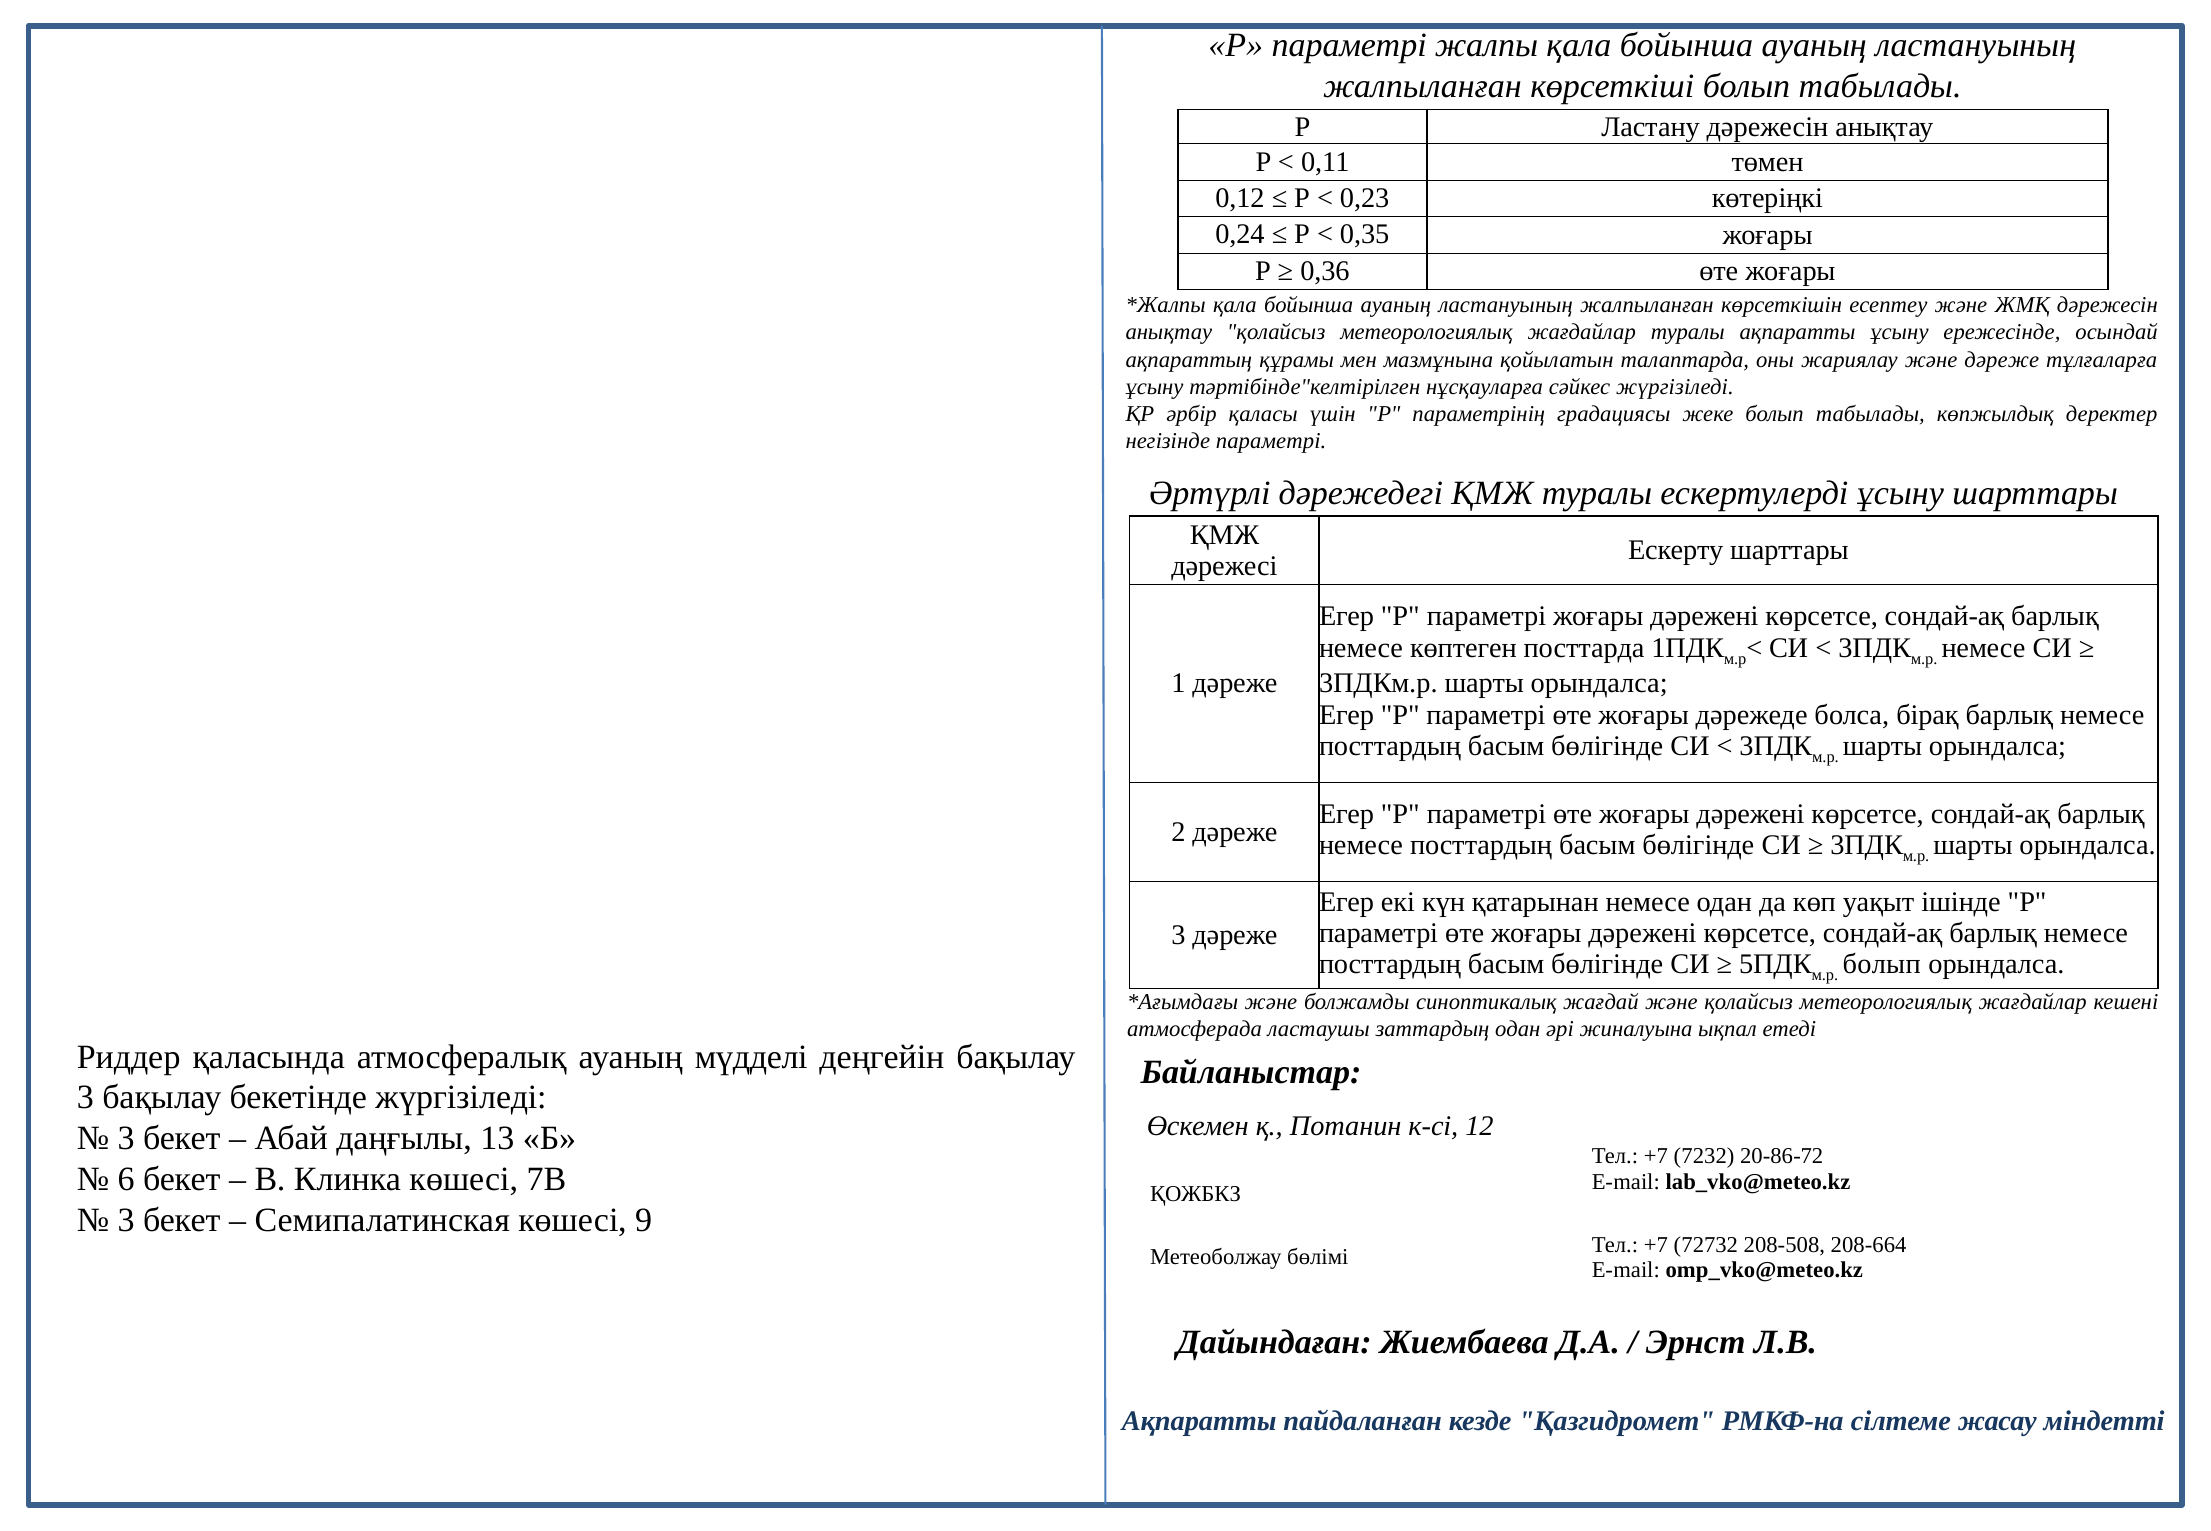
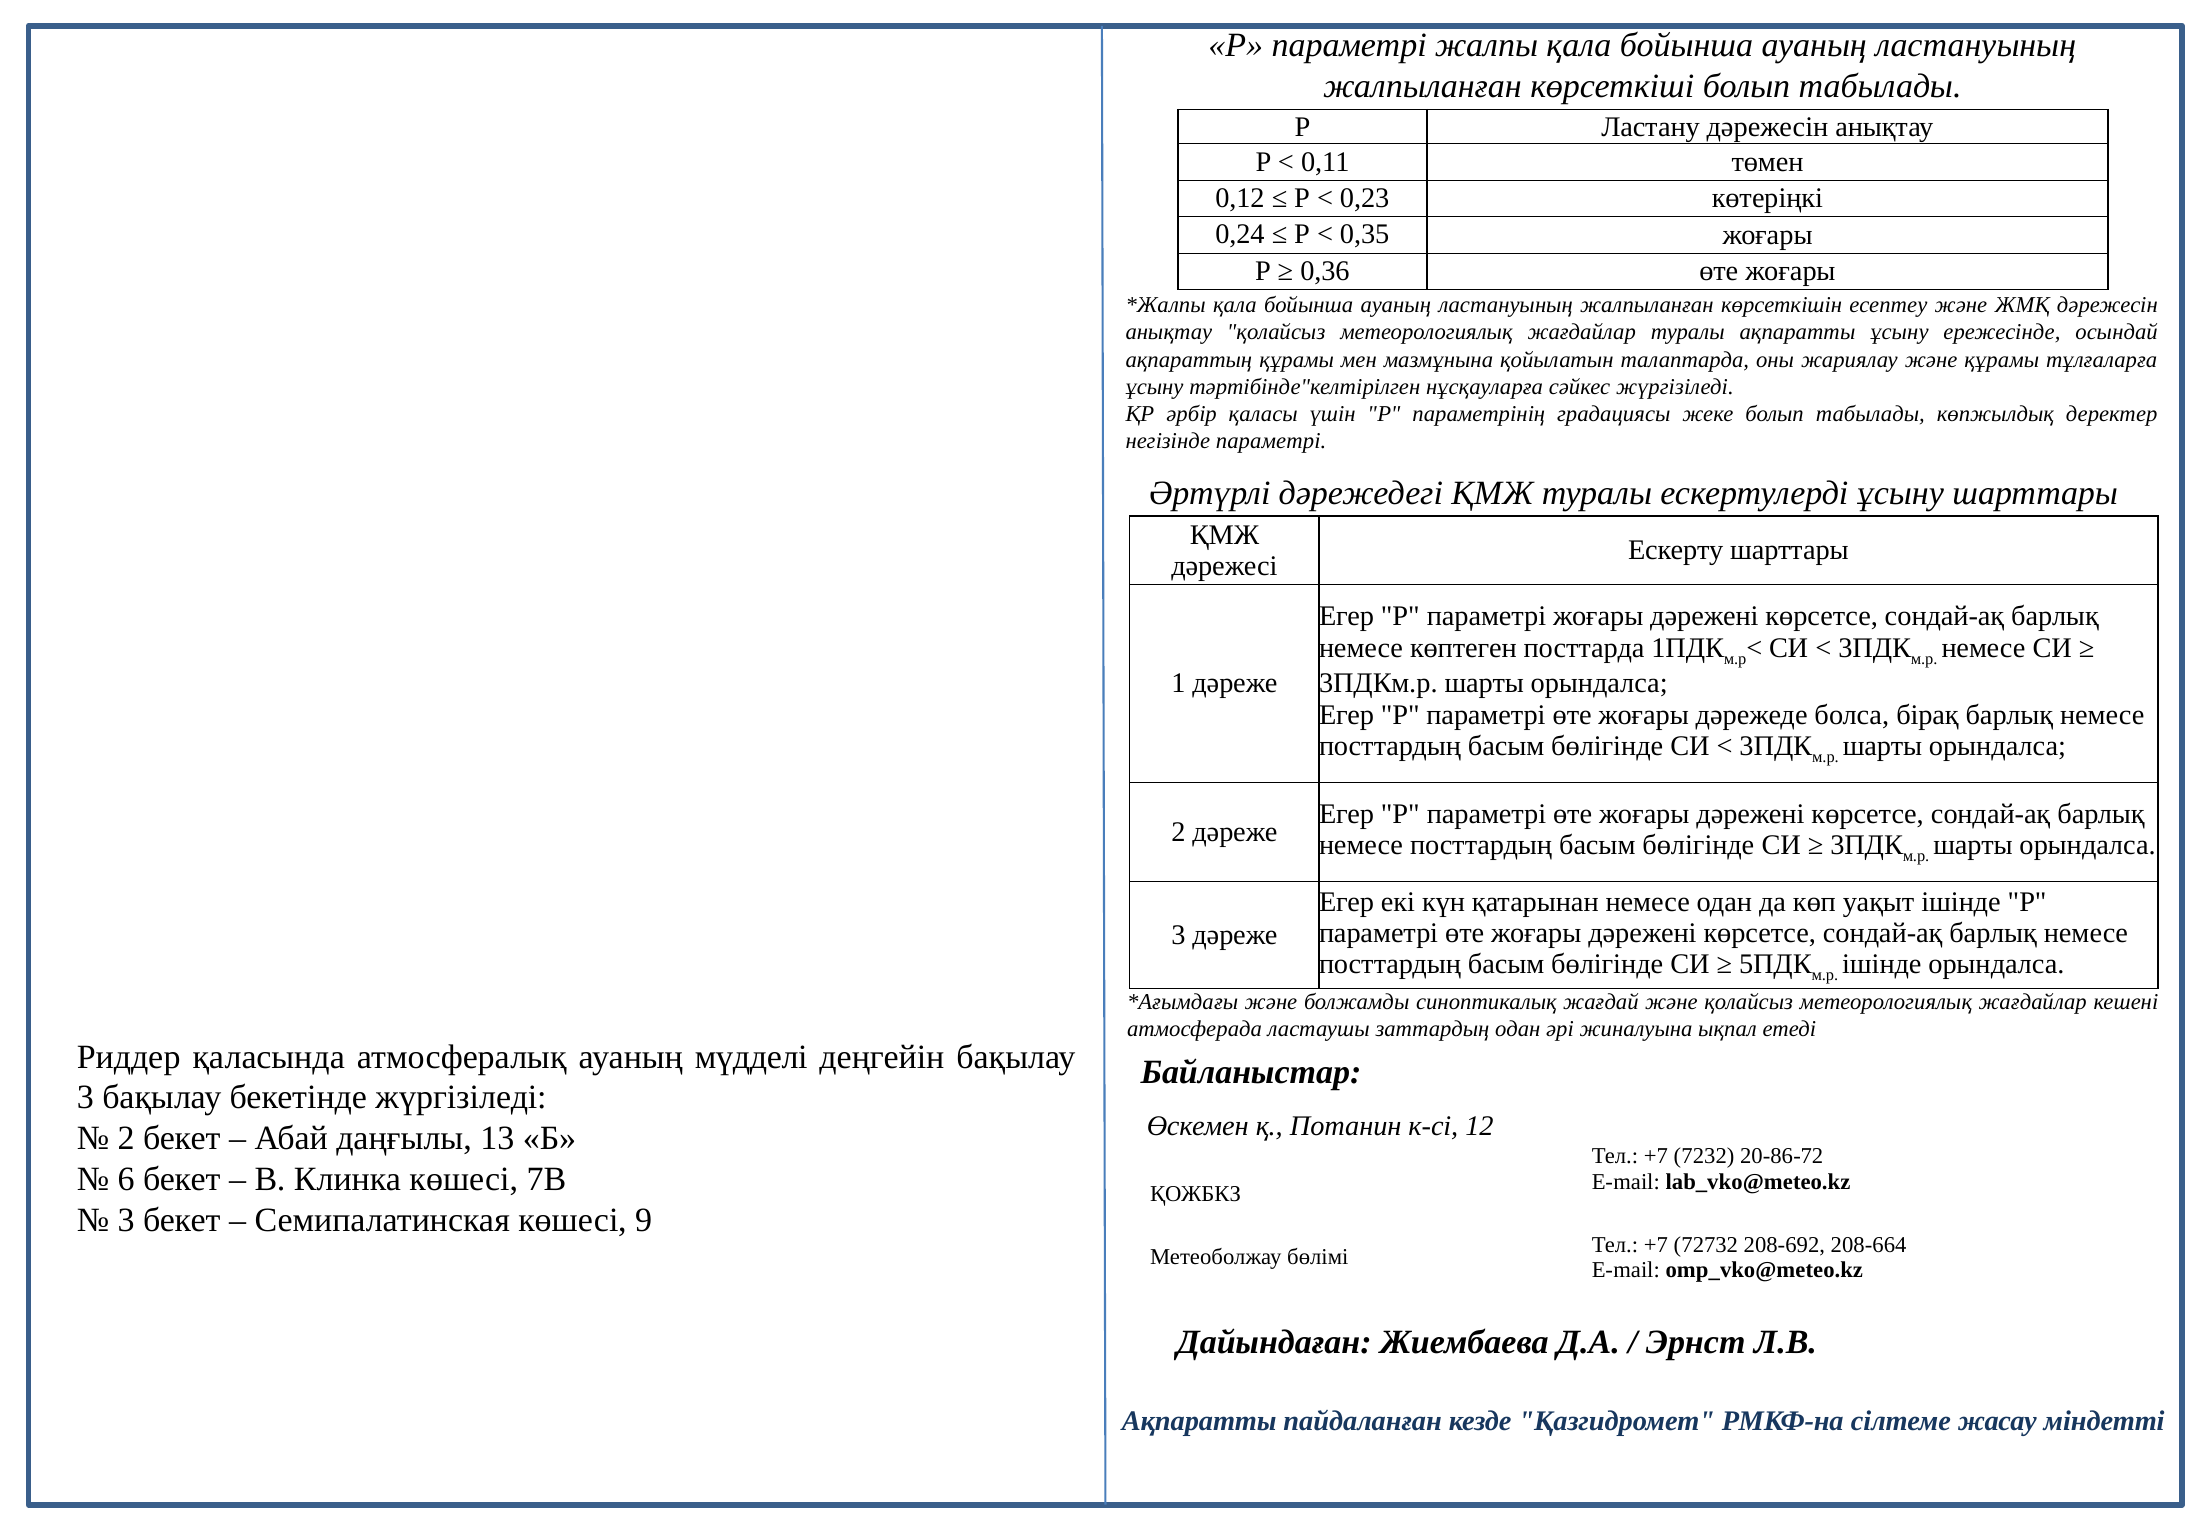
және дәреже: дәреже -> құрамы (2002, 360)
болып: болып -> ішінде (1882, 964)
3: 3 -> 2 (126, 1138)
208-508: 208-508 -> 208-692 (1784, 1245)
